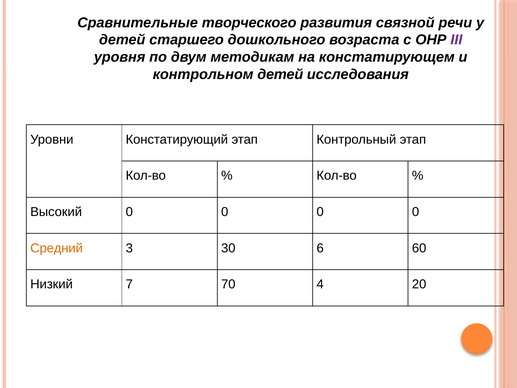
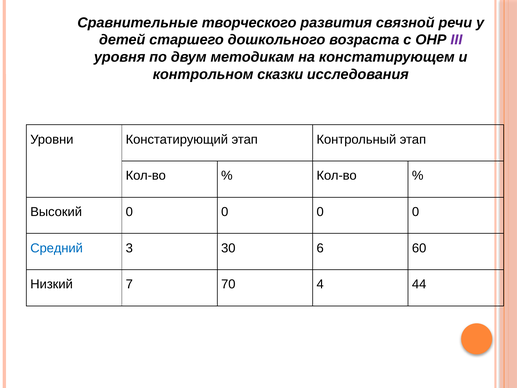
контрольном детей: детей -> сказки (280, 74)
Средний colour: orange -> blue (57, 248)
20: 20 -> 44 (419, 284)
